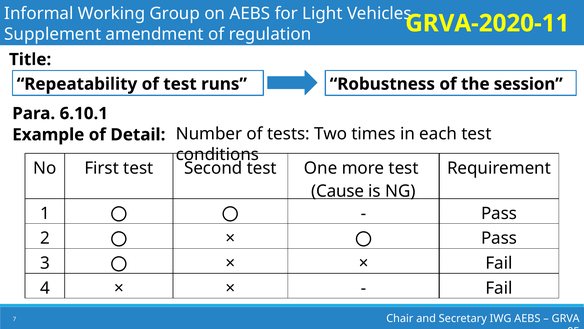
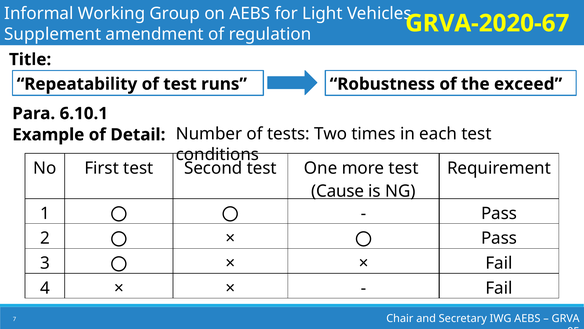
GRVA-2020-11: GRVA-2020-11 -> GRVA-2020-67 (487, 23)
session: session -> exceed (528, 84)
